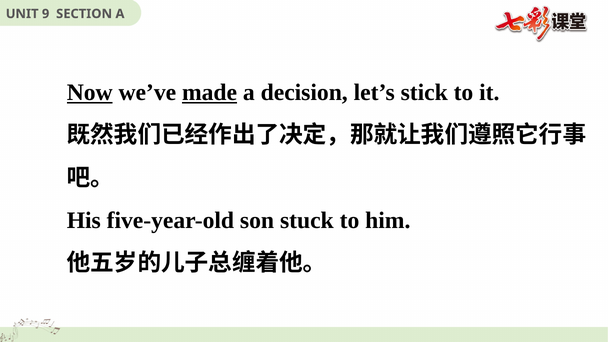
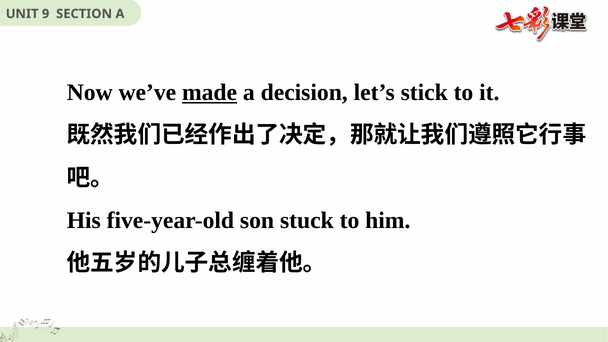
Now underline: present -> none (90, 93)
